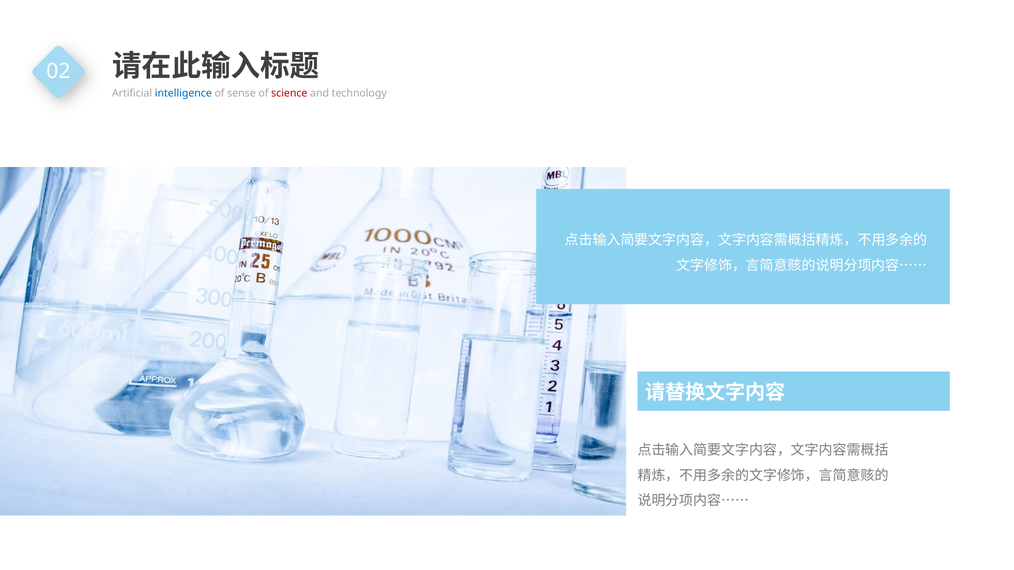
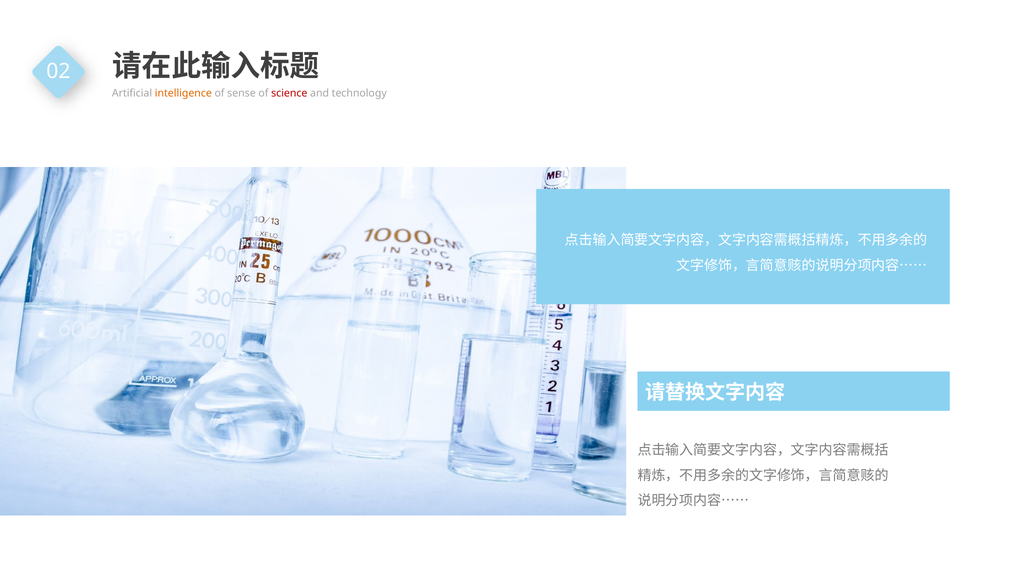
intelligence colour: blue -> orange (183, 93)
